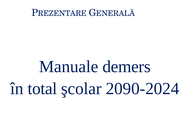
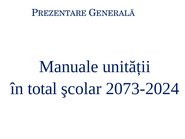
demers: demers -> unității (126, 67)
2090-2024: 2090-2024 -> 2073-2024 (142, 88)
